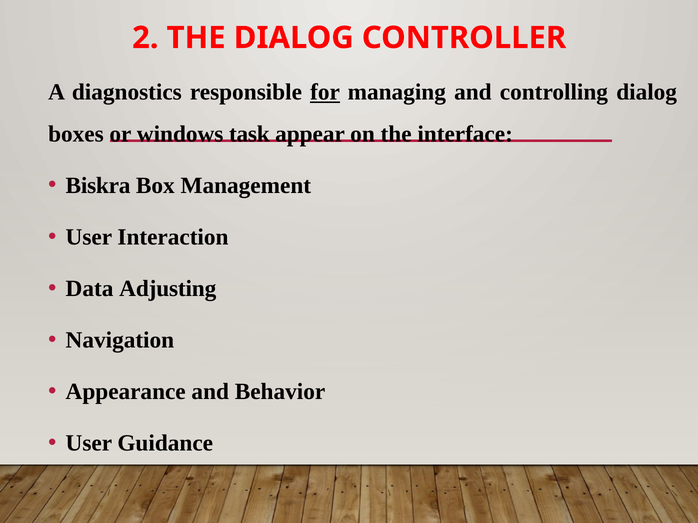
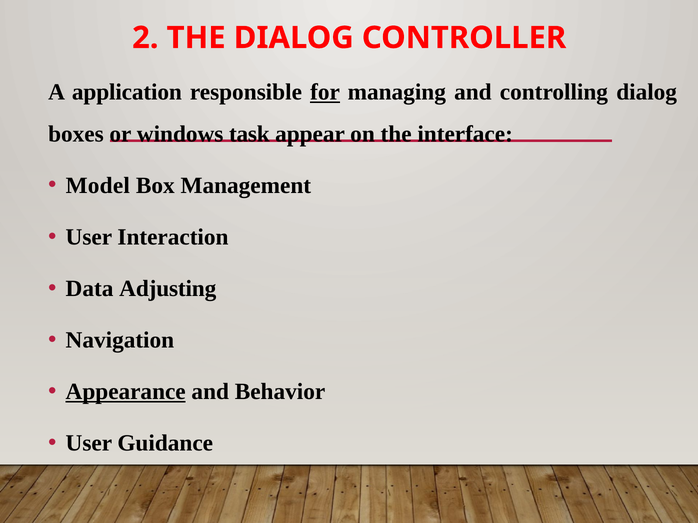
diagnostics: diagnostics -> application (127, 92)
Biskra: Biskra -> Model (98, 186)
Appearance underline: none -> present (126, 392)
